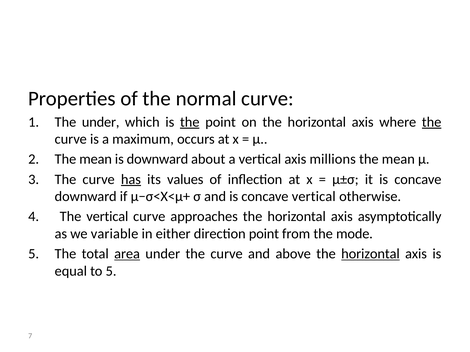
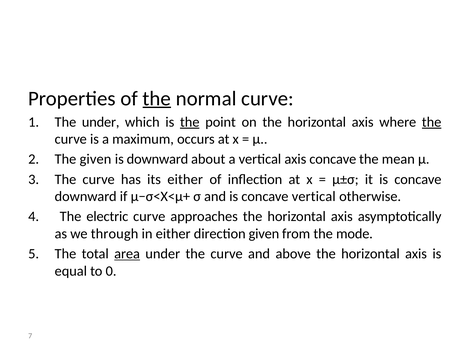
the underline: none -> present (157, 99)
mean: mean -> given (95, 159)
axis millions: millions -> concave (333, 159)
has underline: present -> none (131, 180)
its values: values -> either (185, 180)
The vertical: vertical -> electric (107, 217)
variable: variable -> through (115, 234)
direction point: point -> given (264, 234)
horizontal underline: present -> none (370, 254)
to 5: 5 -> 0 (111, 271)
